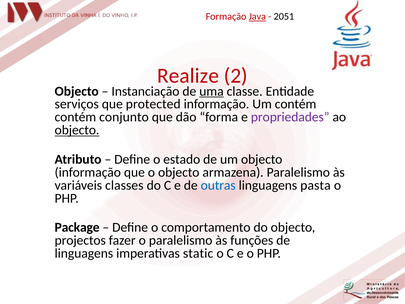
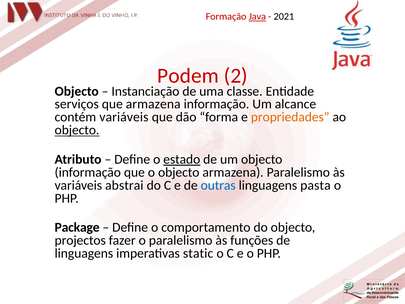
2051: 2051 -> 2021 (284, 17)
Realize: Realize -> Podem (188, 76)
uma underline: present -> none (211, 91)
que protected: protected -> armazena (153, 104)
Um contém: contém -> alcance (295, 104)
contém conjunto: conjunto -> variáveis (124, 117)
propriedades colour: purple -> orange (290, 117)
estado underline: none -> present (182, 159)
classes: classes -> abstrai (124, 185)
